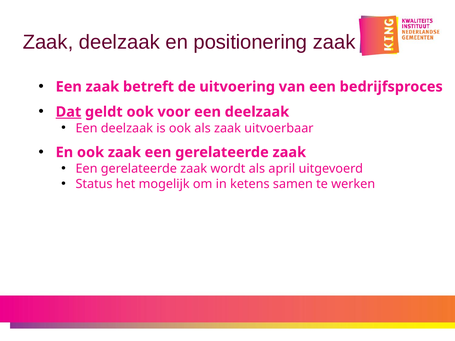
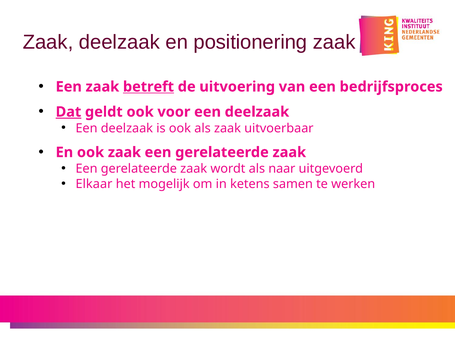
betreft underline: none -> present (148, 87)
april: april -> naar (282, 169)
Status: Status -> Elkaar (94, 184)
